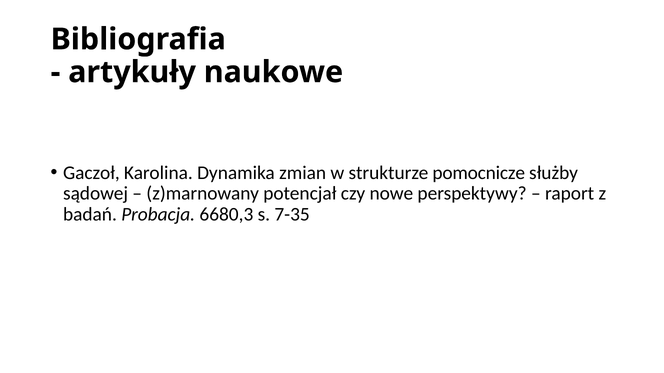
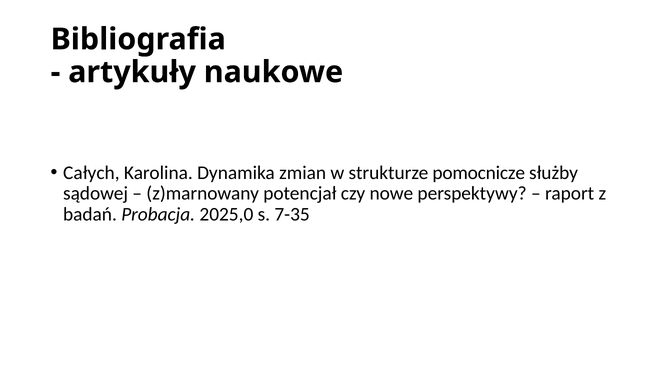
Gaczoł: Gaczoł -> Całych (91, 173)
6680,3: 6680,3 -> 2025,0 (226, 215)
